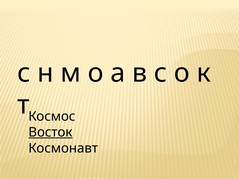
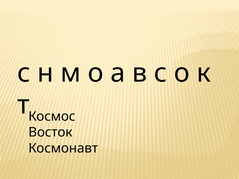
Восток underline: present -> none (50, 132)
